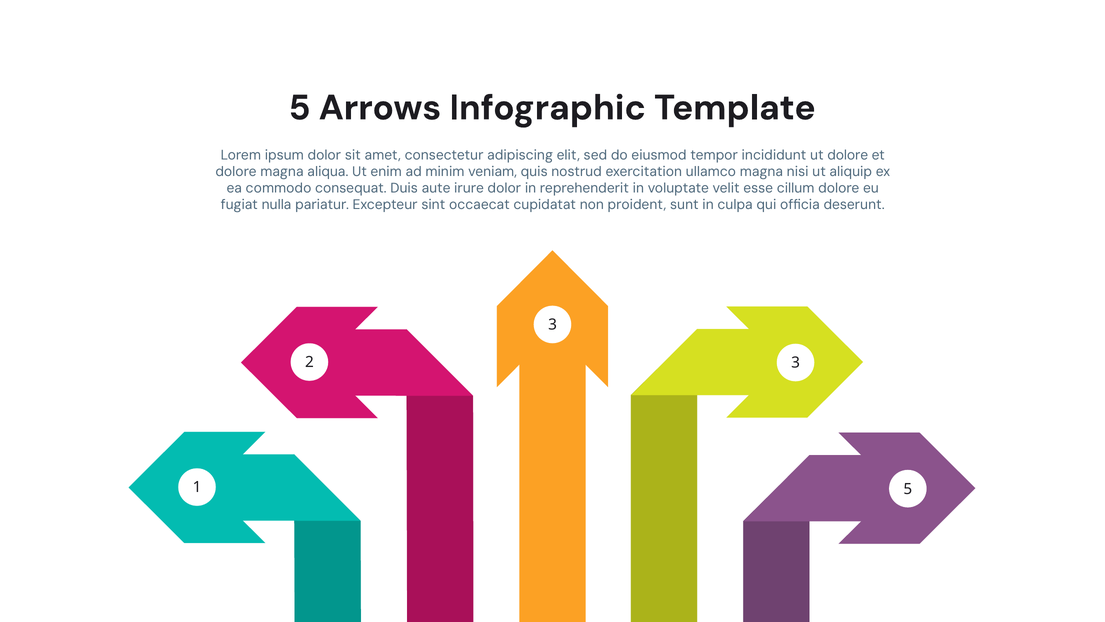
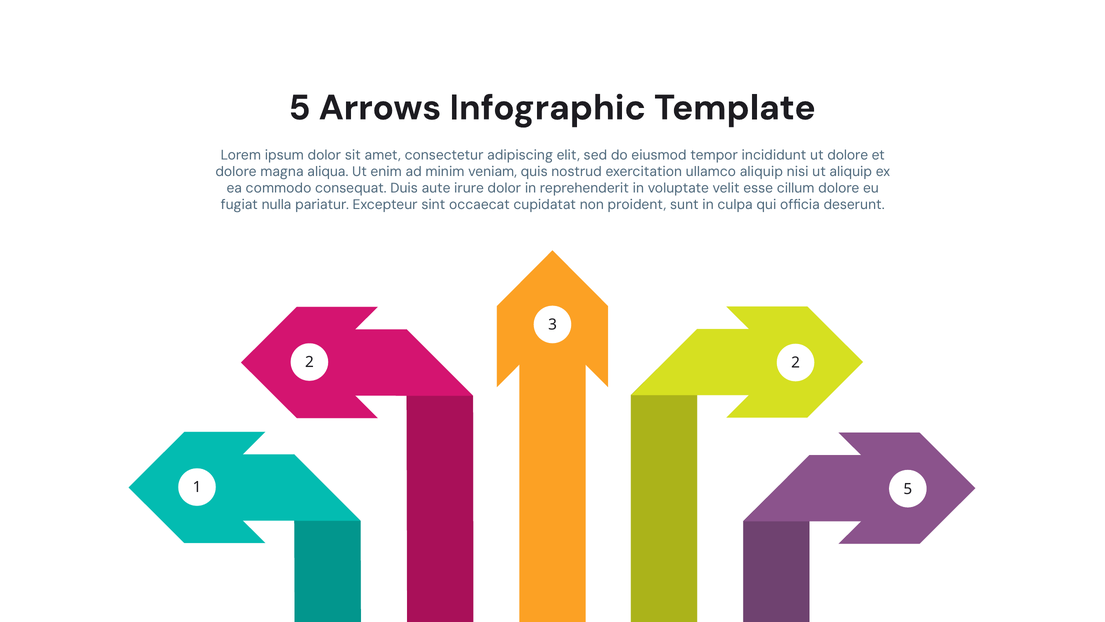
ullamco magna: magna -> aliquip (761, 171)
2 3: 3 -> 2 (796, 363)
